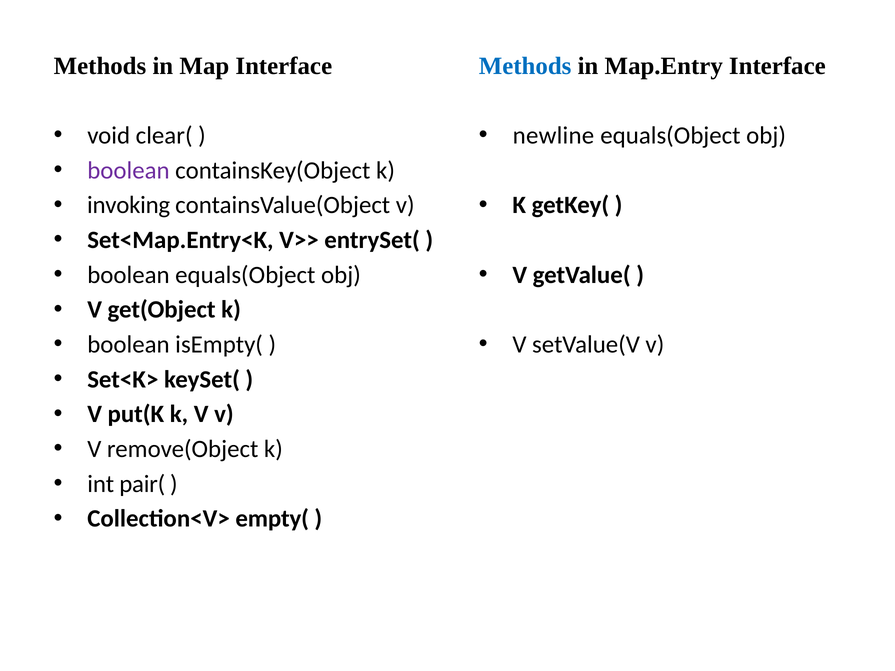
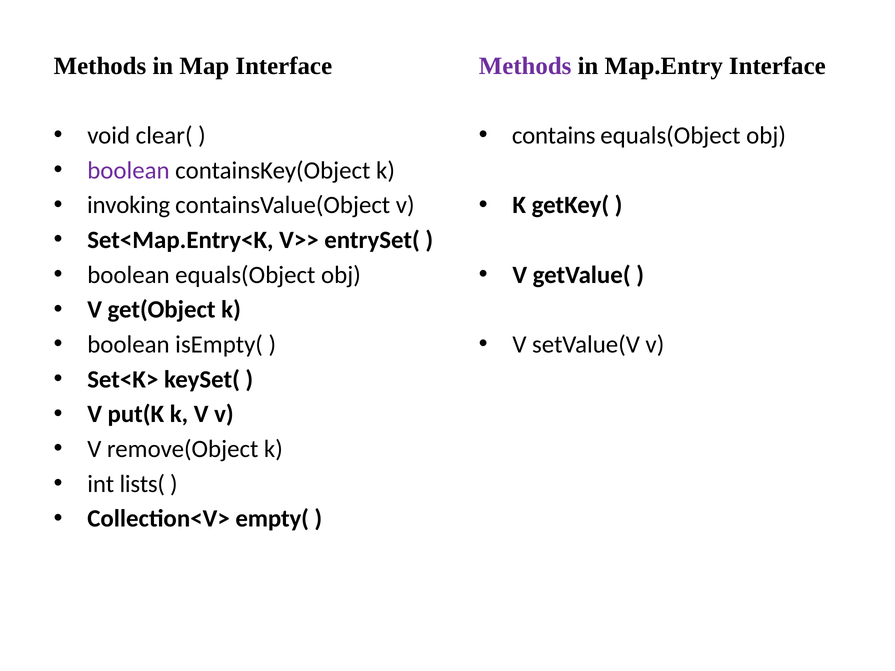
Methods colour: blue -> purple (525, 66)
newline: newline -> contains (554, 136)
pair(: pair( -> lists( (142, 484)
